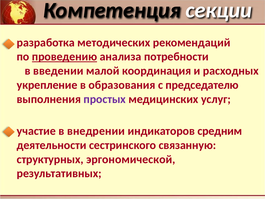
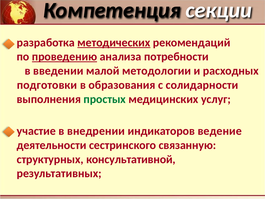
методических underline: none -> present (114, 42)
координация: координация -> методологии (157, 71)
укрепление: укрепление -> подготовки (47, 85)
председателю: председателю -> солидарности (202, 85)
простых colour: purple -> green (105, 99)
средним: средним -> ведение (220, 131)
эргономической: эргономической -> консультативной (131, 159)
